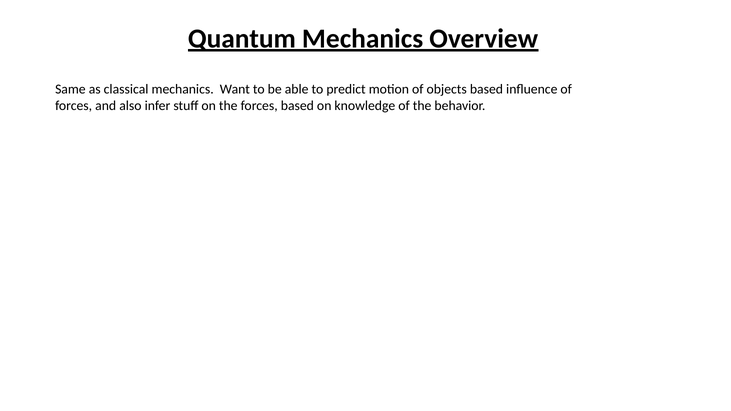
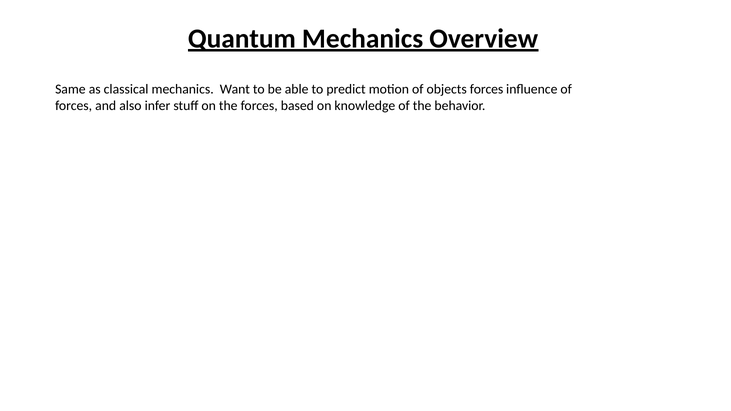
objects based: based -> forces (487, 89)
